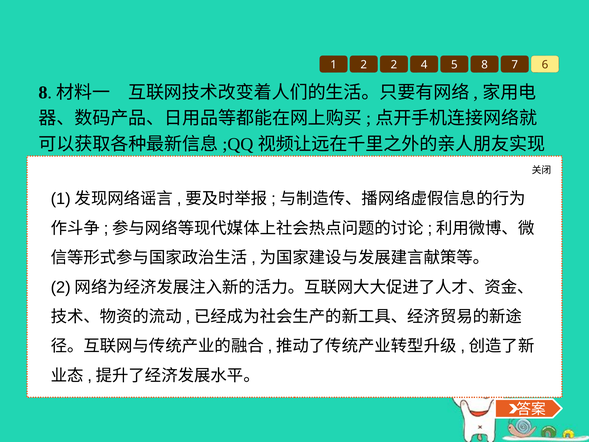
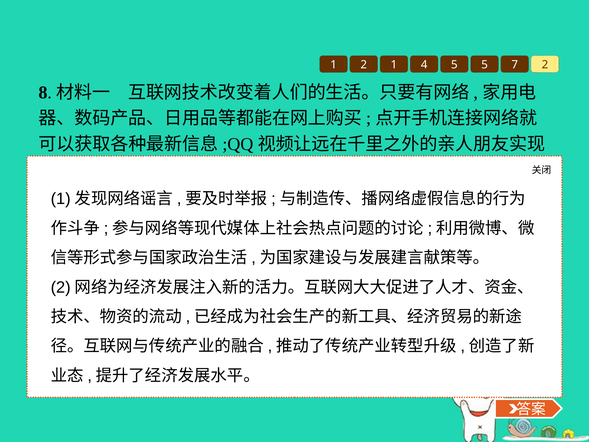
2 2: 2 -> 1 (394, 65)
5 8: 8 -> 5 (485, 65)
7 6: 6 -> 2 (545, 65)
